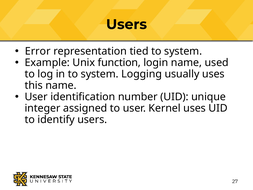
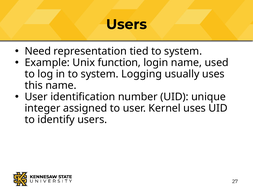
Error: Error -> Need (38, 51)
